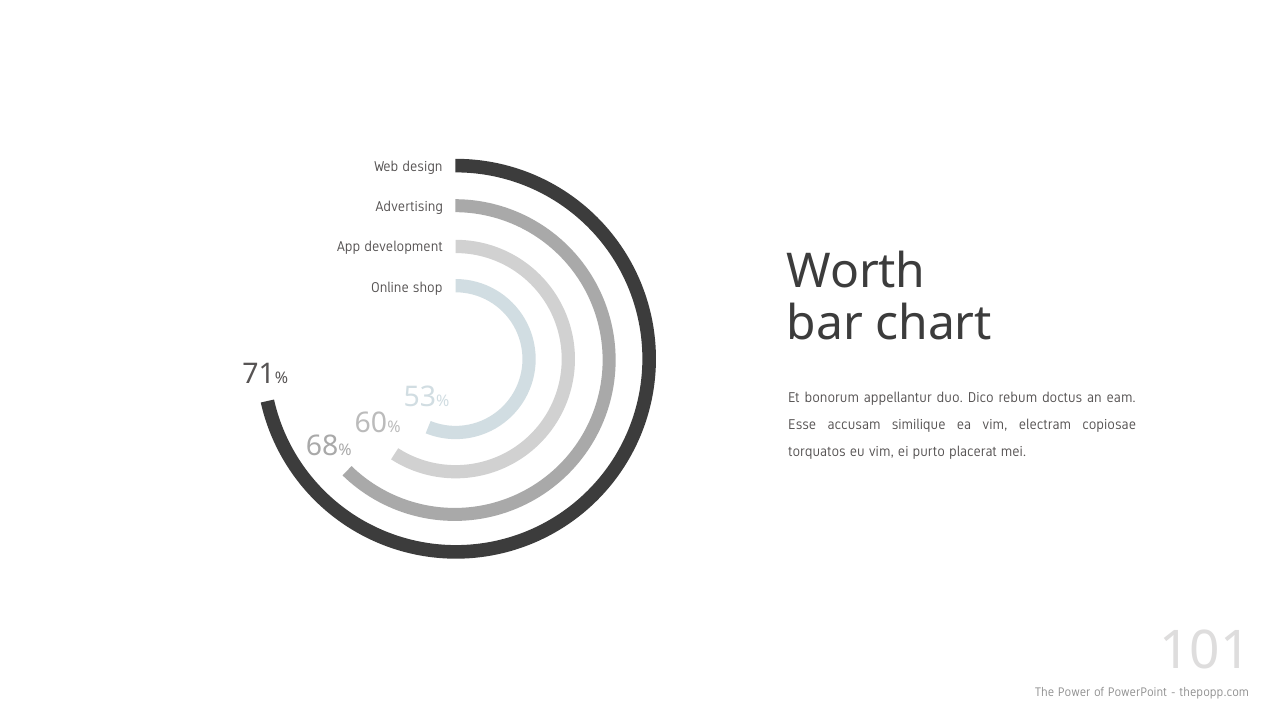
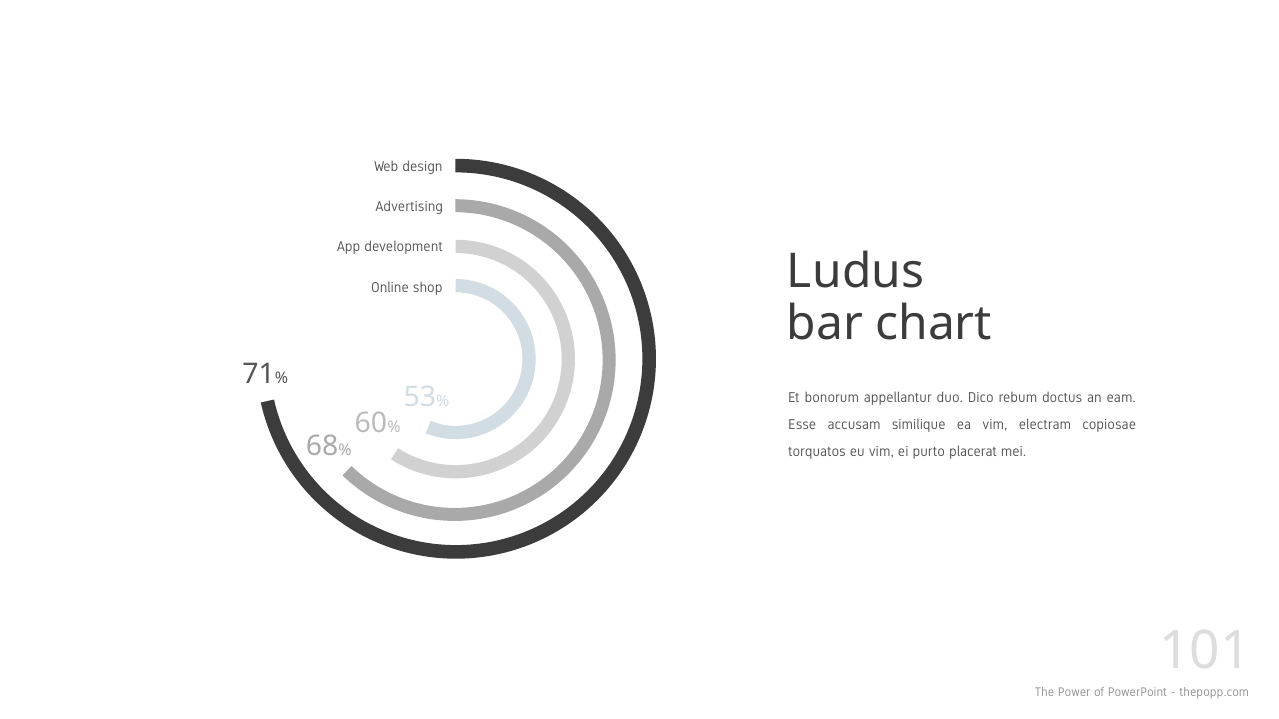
Worth: Worth -> Ludus (856, 272)
